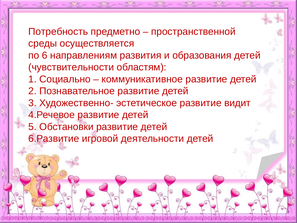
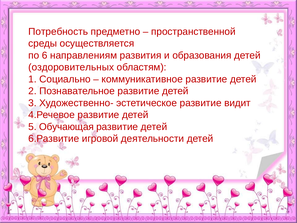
чувствительности: чувствительности -> оздоровительных (71, 67)
Обстановки: Обстановки -> Обучающая (66, 127)
